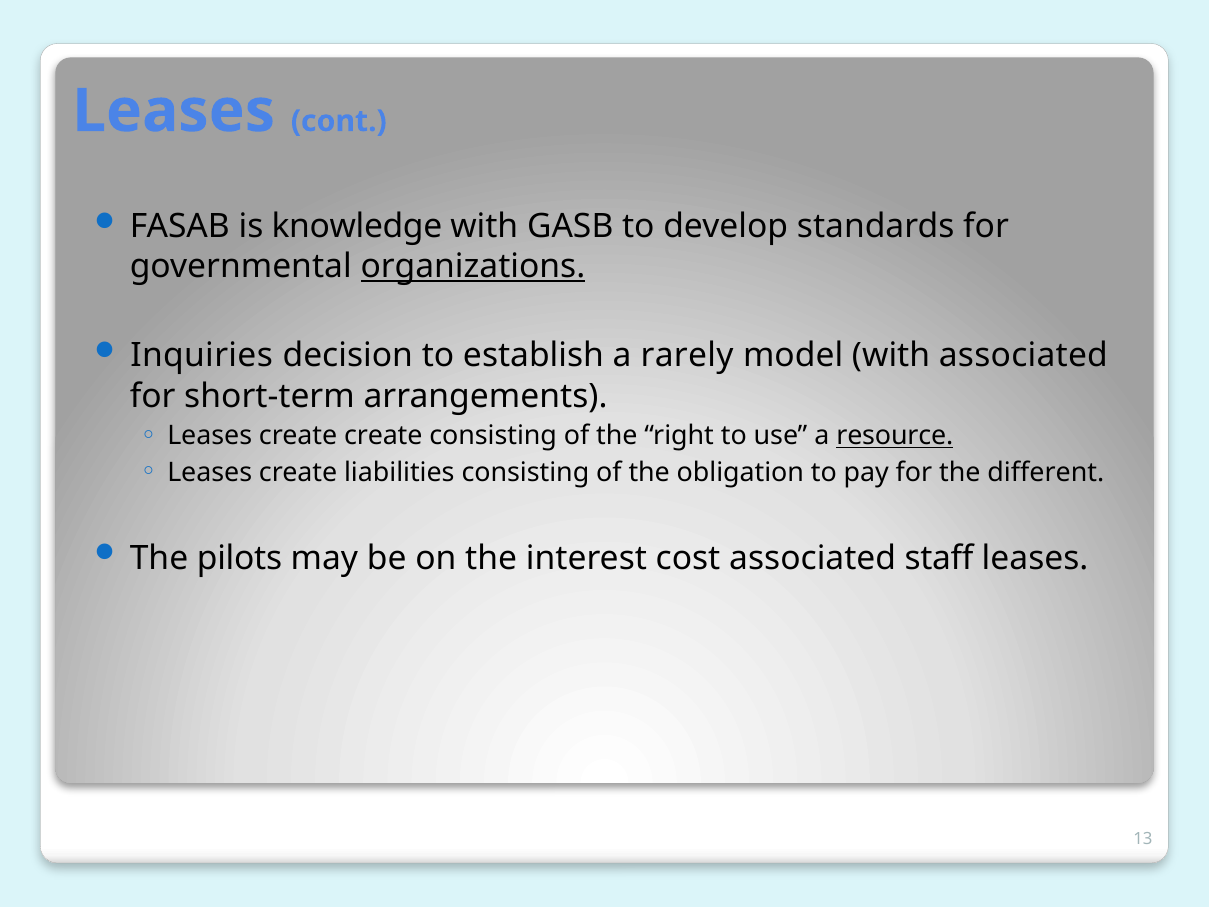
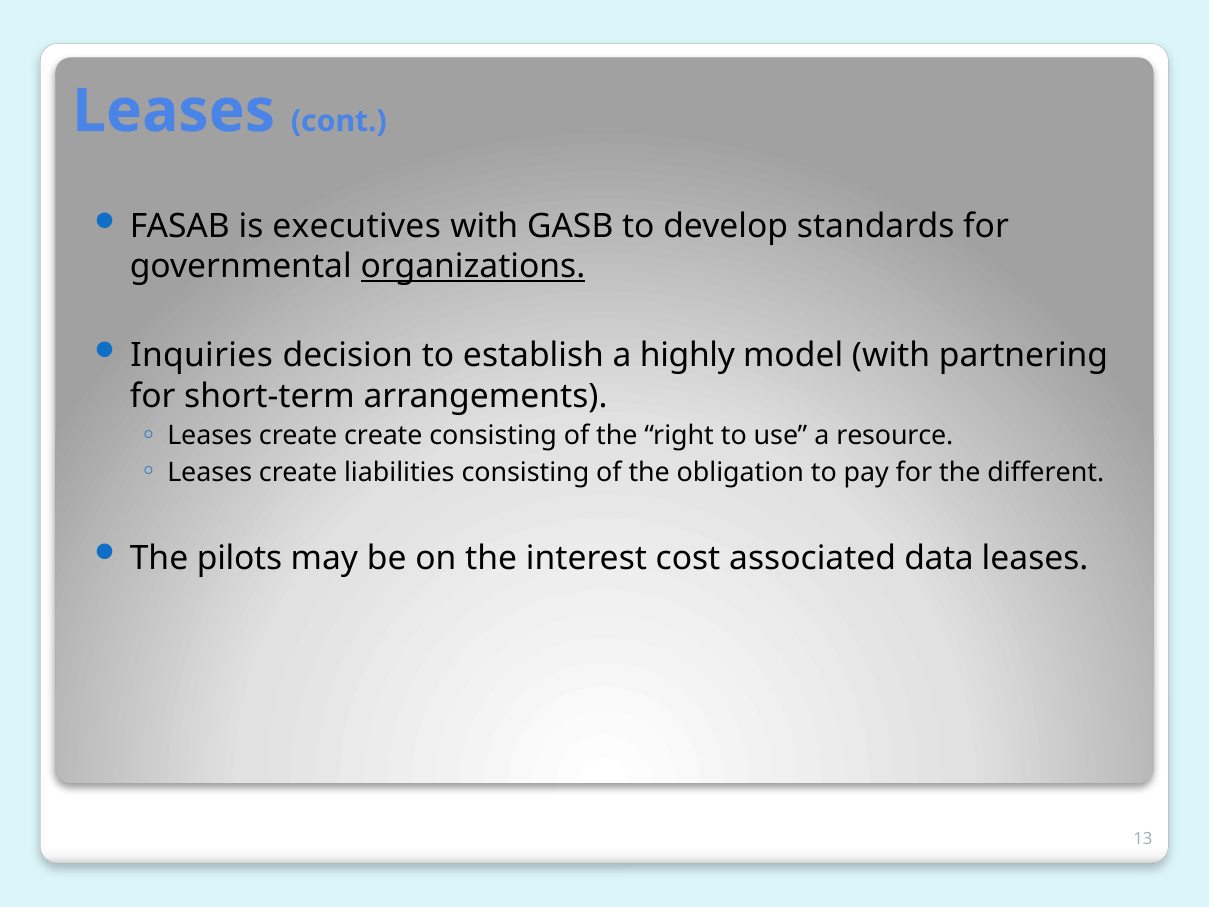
knowledge: knowledge -> executives (357, 226)
rarely: rarely -> highly (687, 356)
with associated: associated -> partnering (1024, 356)
resource underline: present -> none (895, 436)
staff: staff -> data (939, 558)
